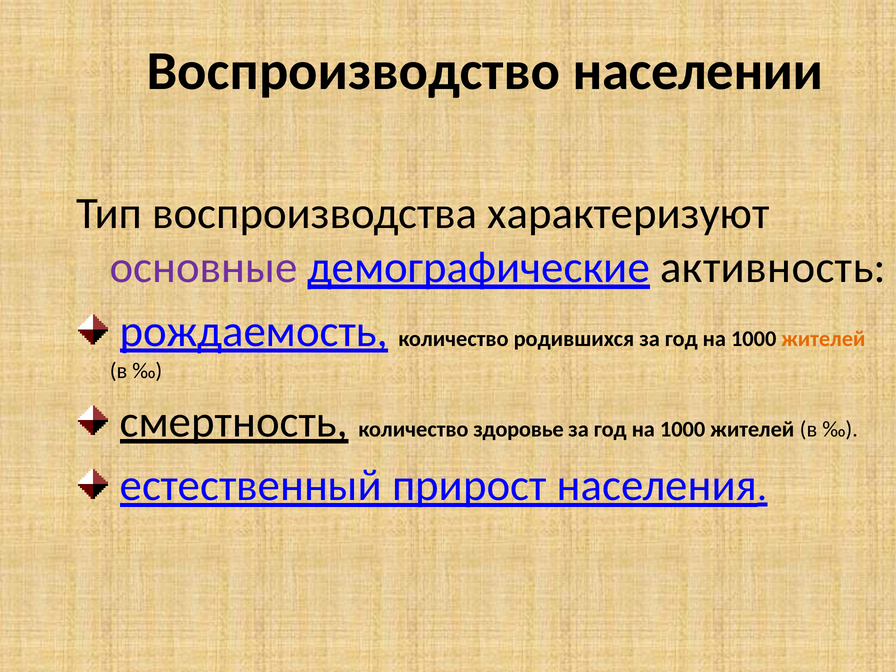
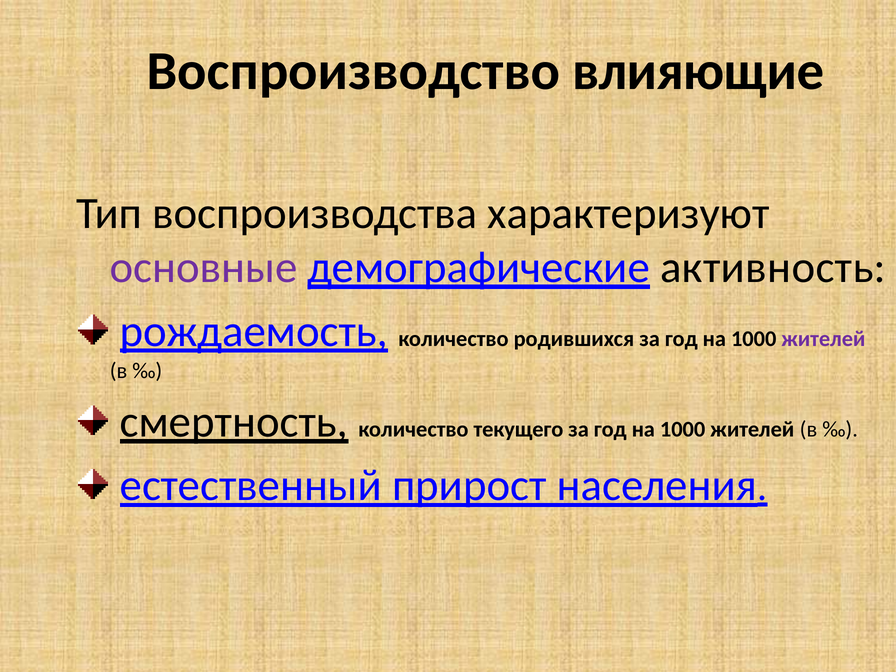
населении: населении -> влияющие (698, 71)
жителей colour: orange -> purple (823, 339)
здоровье: здоровье -> текущего (518, 429)
